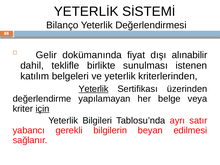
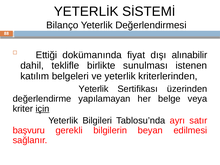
Gelir: Gelir -> Ettiği (46, 55)
Yeterlik underline: present -> none (93, 89)
yabancı: yabancı -> başvuru (29, 130)
